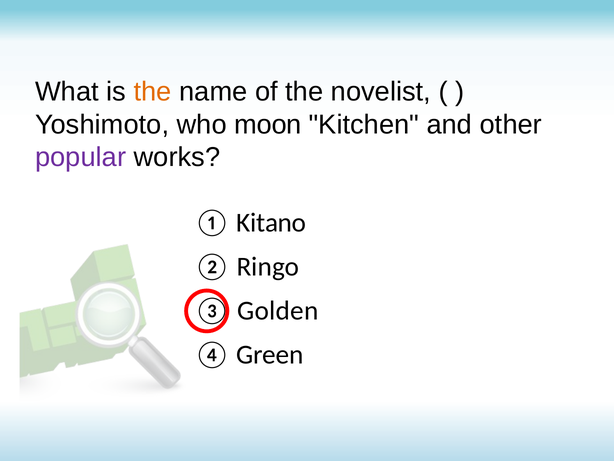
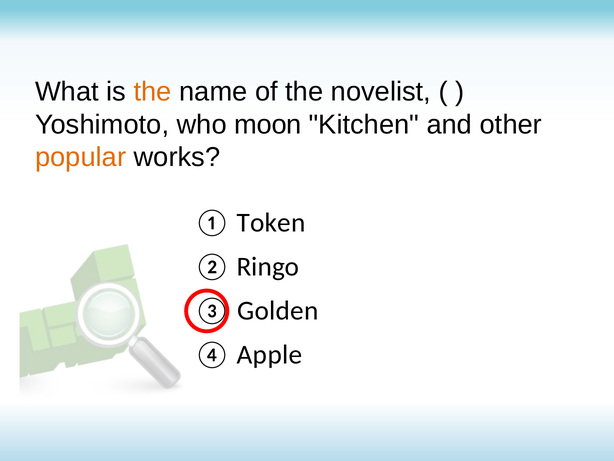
popular colour: purple -> orange (81, 157)
Kitano: Kitano -> Token (271, 223)
Green: Green -> Apple (270, 354)
